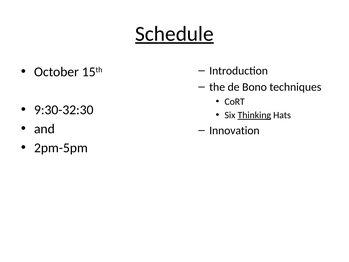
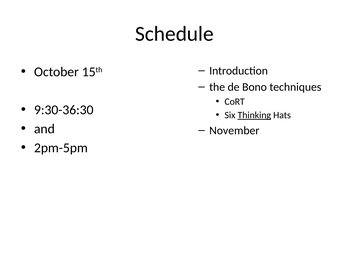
Schedule underline: present -> none (174, 34)
9:30-32:30: 9:30-32:30 -> 9:30-36:30 (64, 110)
Innovation: Innovation -> November (234, 130)
